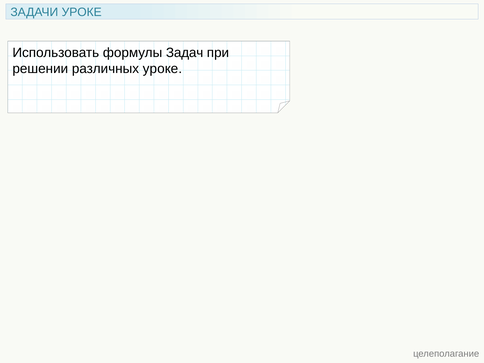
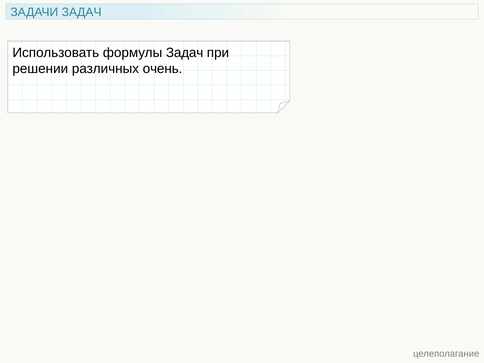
ЗАДАЧИ УРОКЕ: УРОКЕ -> ЗАДАЧ (82, 12)
различных уроке: уроке -> очень (163, 69)
